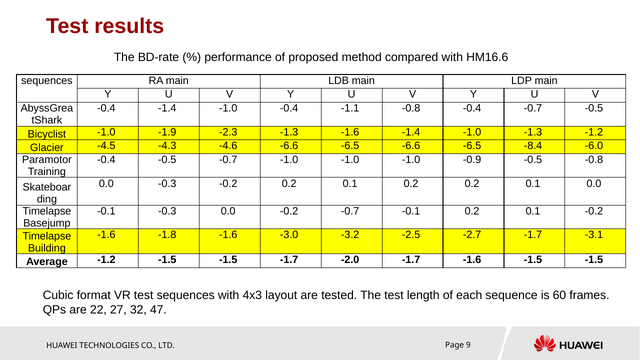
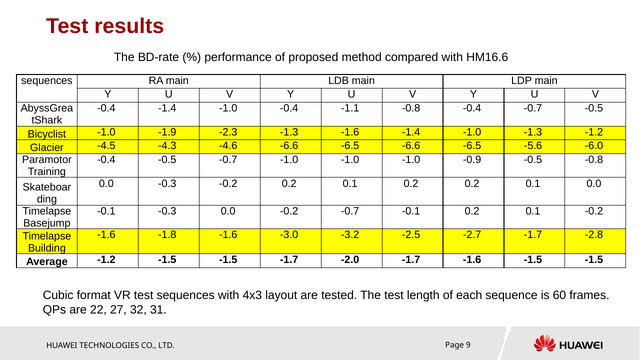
-8.4: -8.4 -> -5.6 (533, 146)
-3.1: -3.1 -> -2.8 (594, 235)
47: 47 -> 31 (158, 310)
